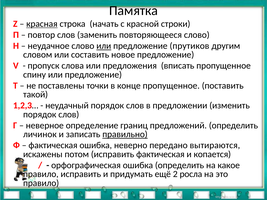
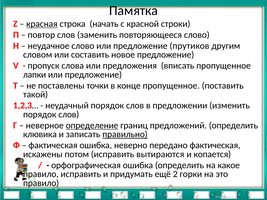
или underline: present -> none (104, 46)
спину: спину -> лапки (35, 75)
определение underline: none -> present (92, 126)
личинок: личинок -> клювика (40, 134)
передано вытираются: вытираются -> фактическая (215, 146)
исправить фактическая: фактическая -> вытираются (160, 154)
росла: росла -> горки (191, 174)
